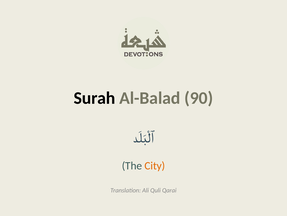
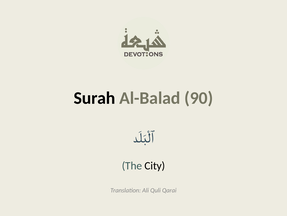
City colour: orange -> black (155, 165)
